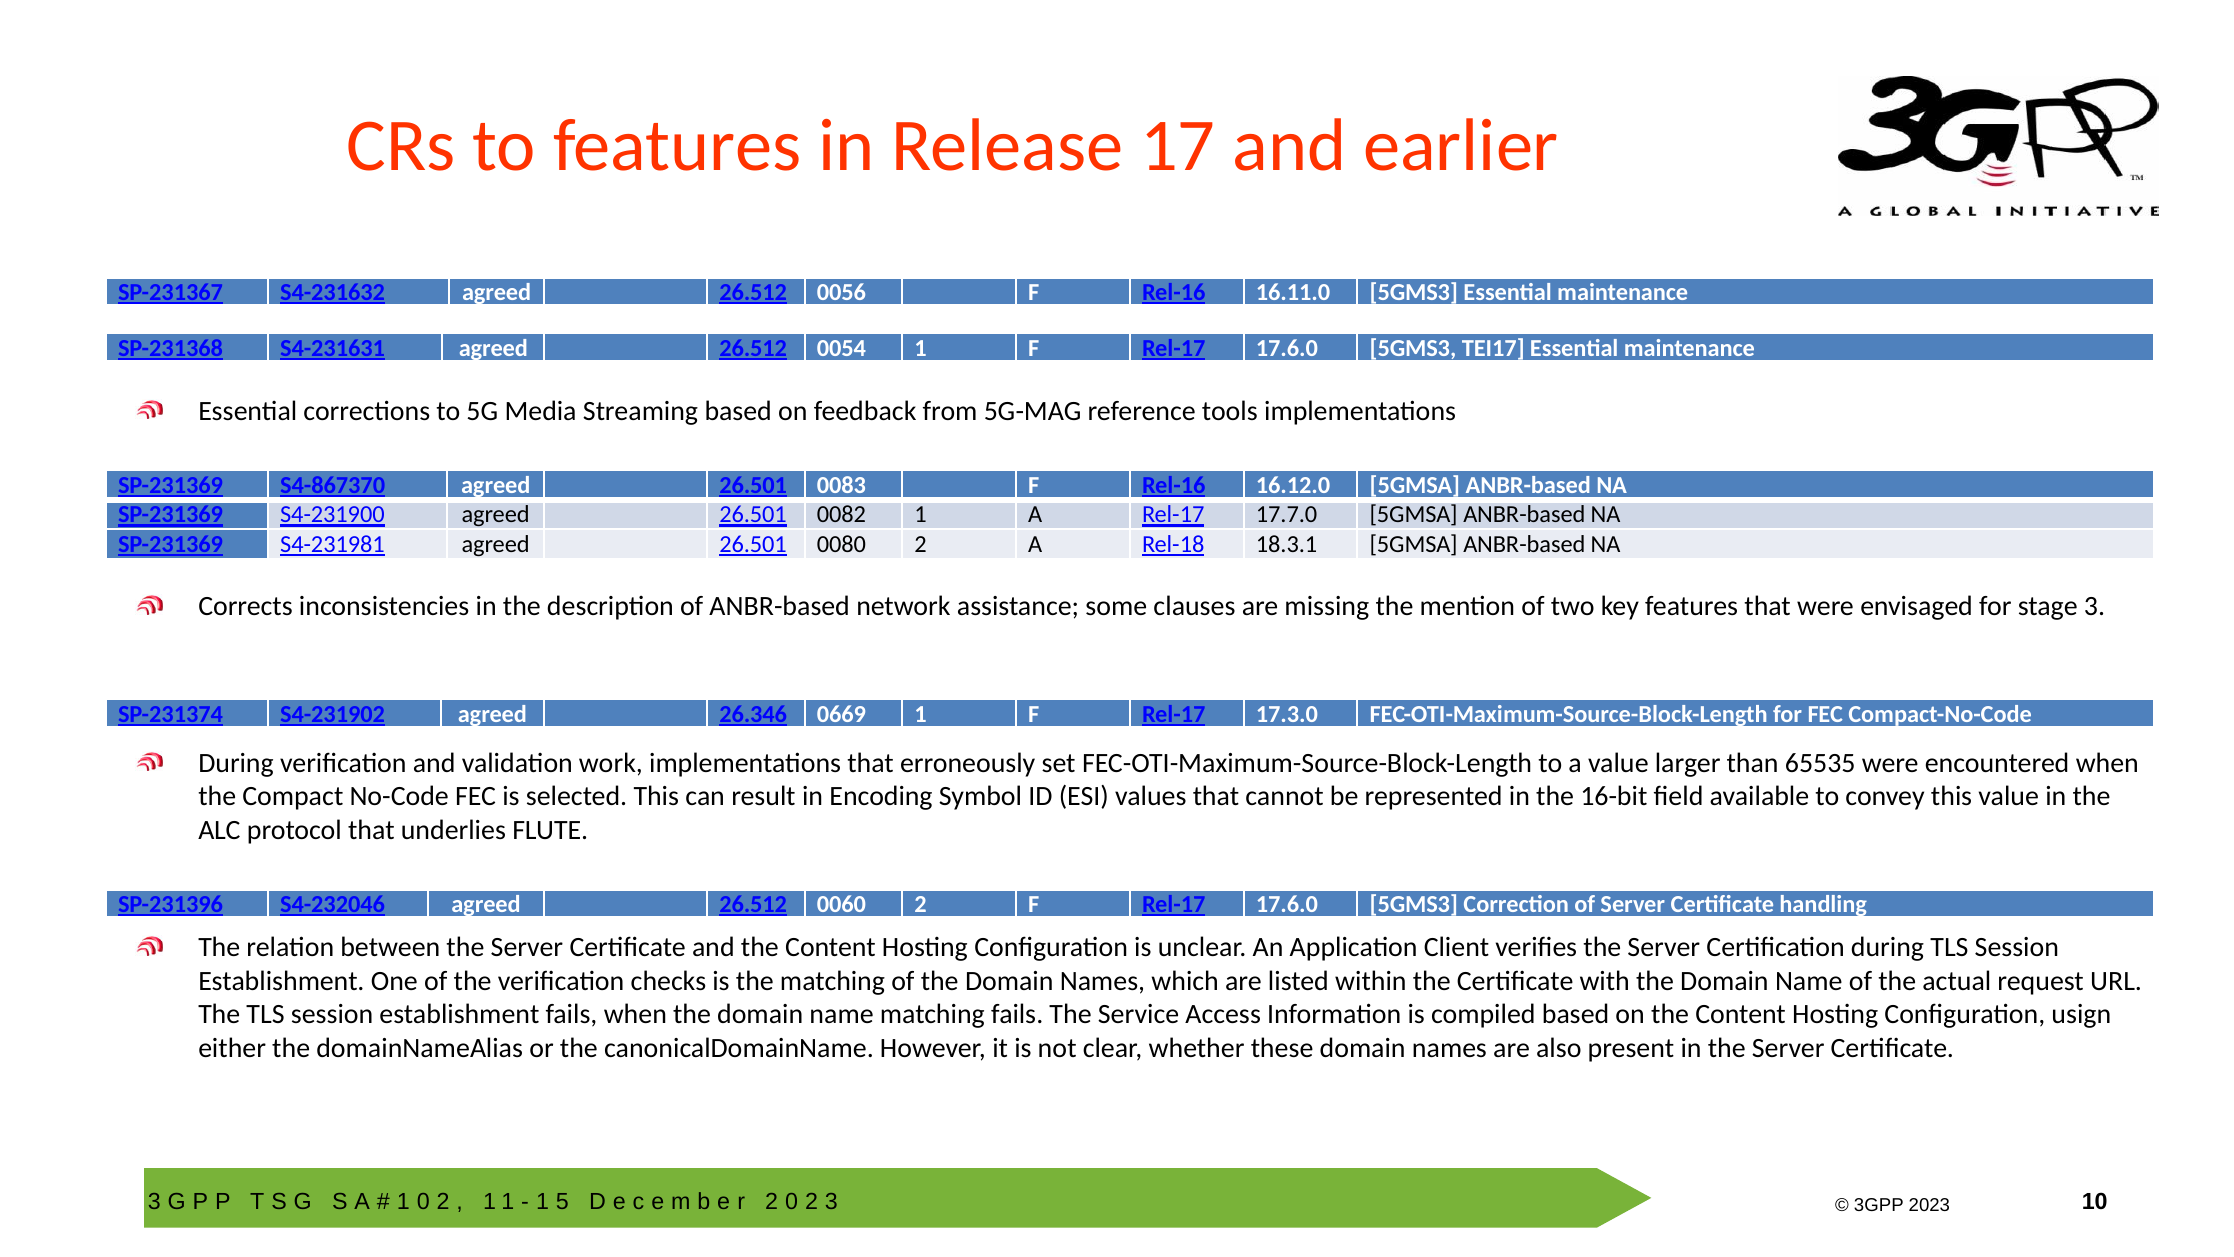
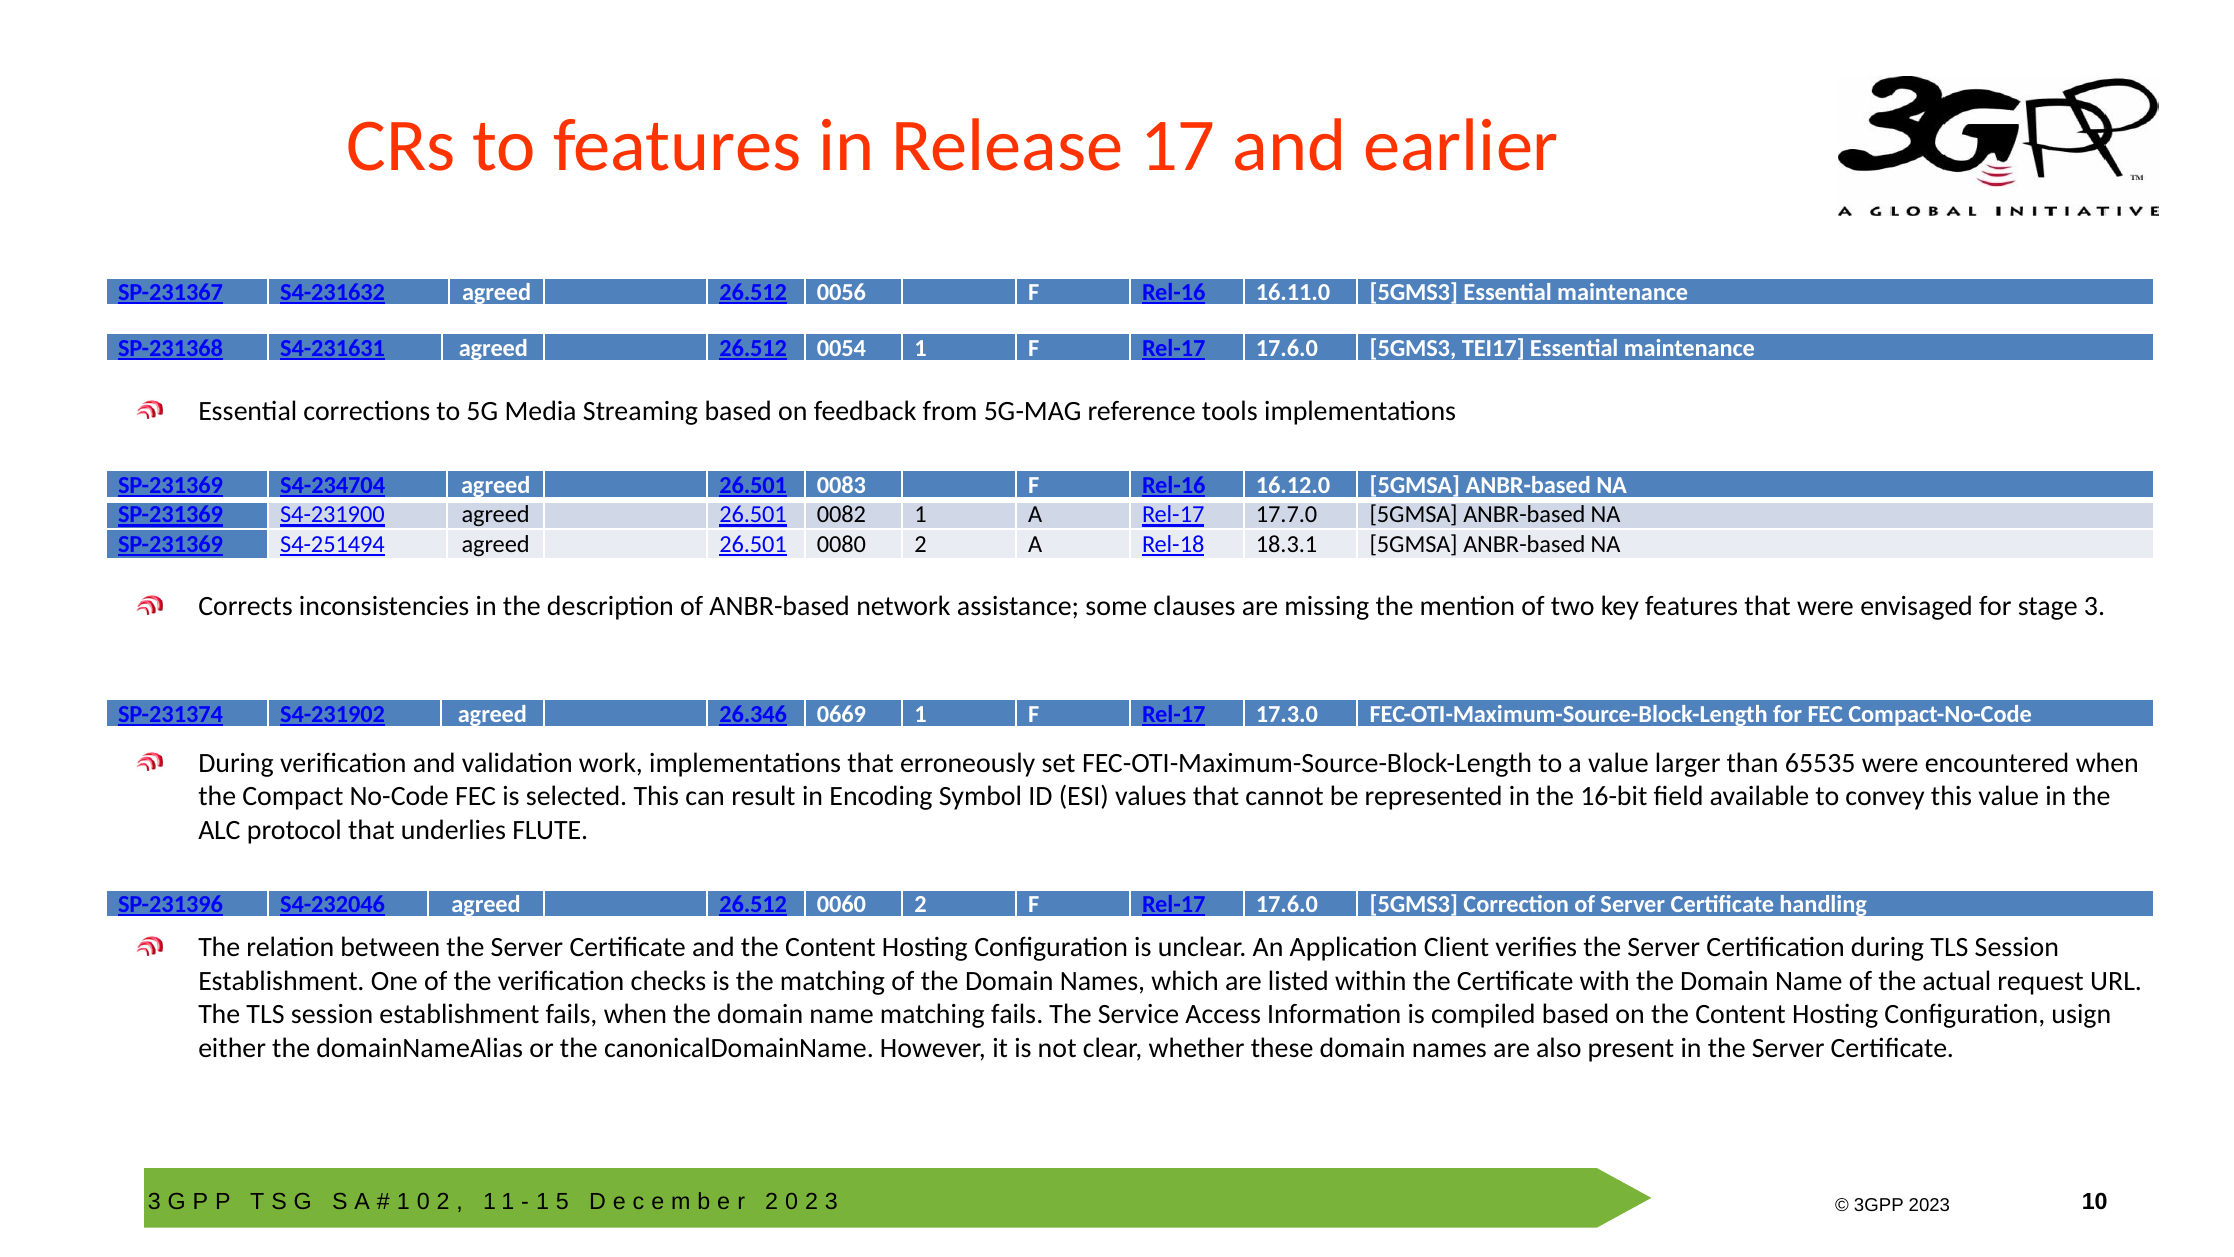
S4-867370: S4-867370 -> S4-234704 (333, 485)
S4-231981: S4-231981 -> S4-251494 (332, 544)
